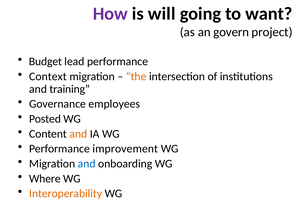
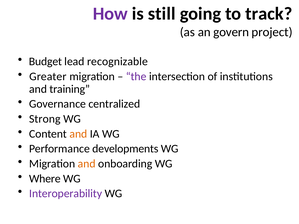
will: will -> still (162, 14)
want: want -> track (269, 14)
lead performance: performance -> recognizable (117, 62)
Context: Context -> Greater (48, 77)
the colour: orange -> purple (136, 77)
employees: employees -> centralized (114, 104)
Posted: Posted -> Strong (45, 119)
improvement: improvement -> developments (125, 149)
and colour: blue -> orange (87, 164)
Interoperability colour: orange -> purple (66, 194)
